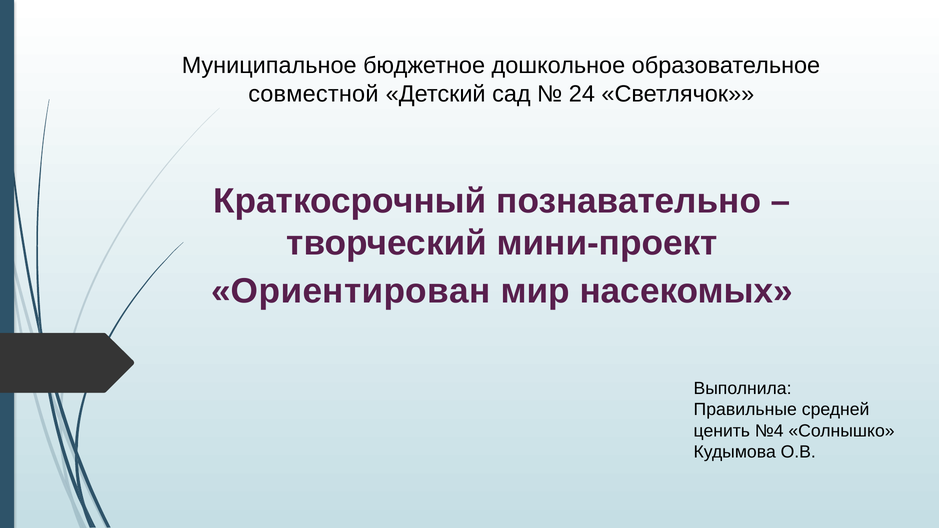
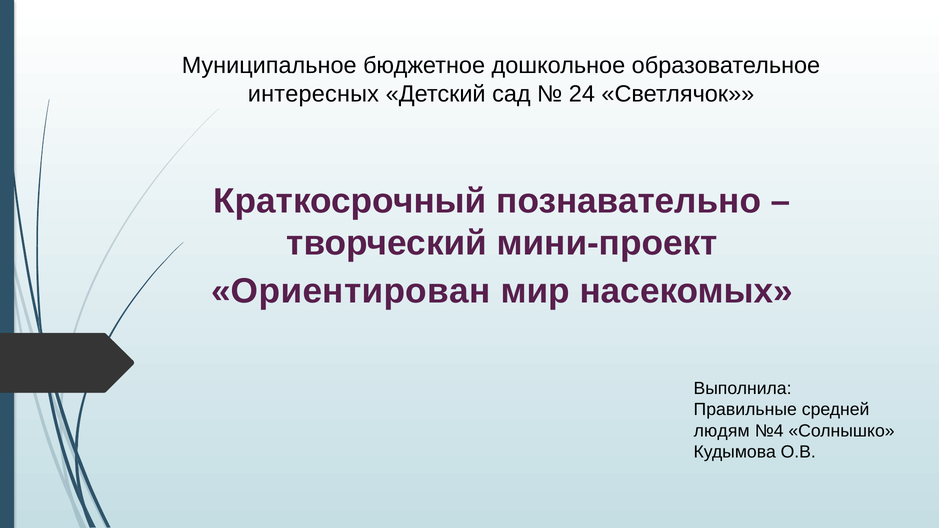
совместной: совместной -> интересных (313, 94)
ценить: ценить -> людям (722, 431)
